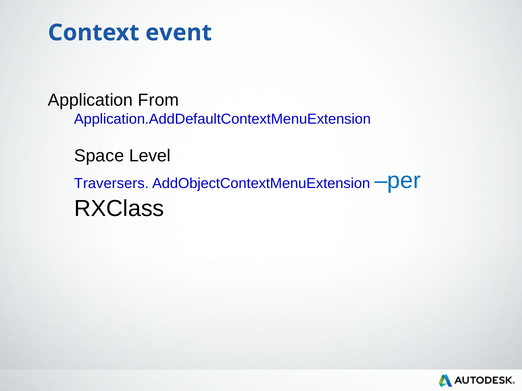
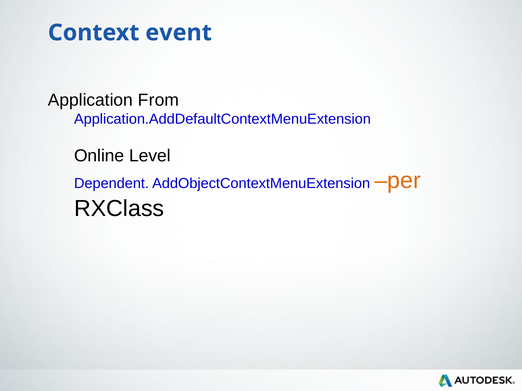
Space: Space -> Online (99, 156)
Traversers: Traversers -> Dependent (111, 184)
per colour: blue -> orange (398, 181)
